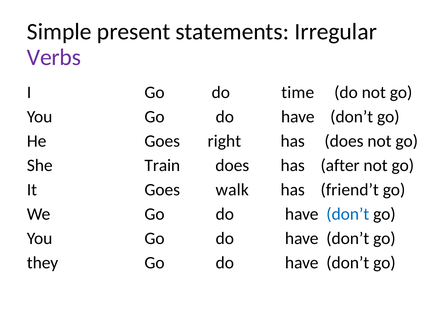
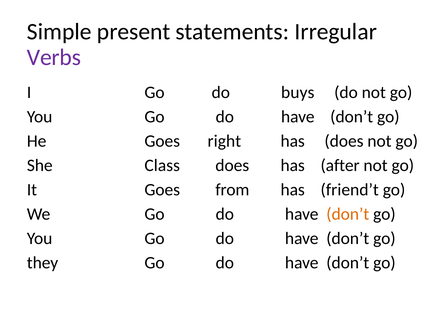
time: time -> buys (298, 92)
Train: Train -> Class (162, 165)
walk: walk -> from (232, 190)
don’t colour: blue -> orange (348, 214)
